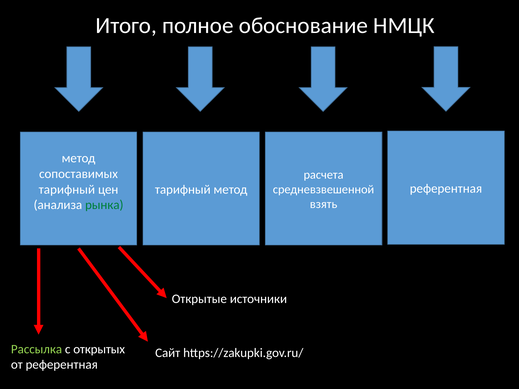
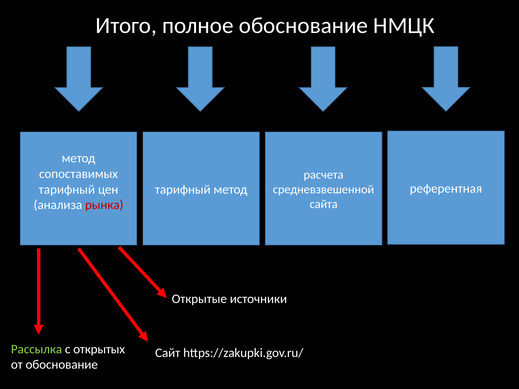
взять: взять -> сайта (324, 204)
рынка colour: green -> red (104, 205)
от референтная: референтная -> обоснование (62, 365)
